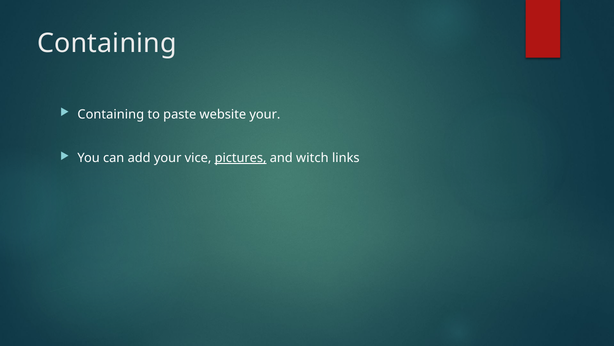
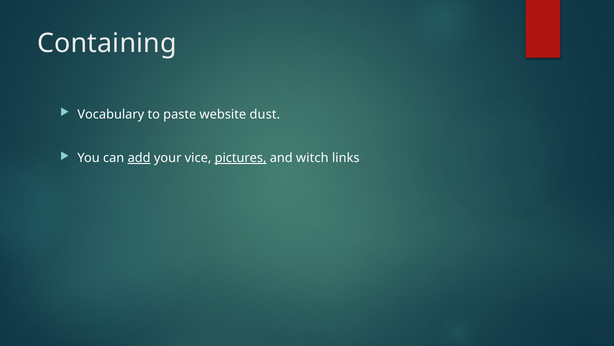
Containing: Containing -> Vocabulary (111, 114)
website your: your -> dust (265, 114)
add underline: none -> present (139, 158)
